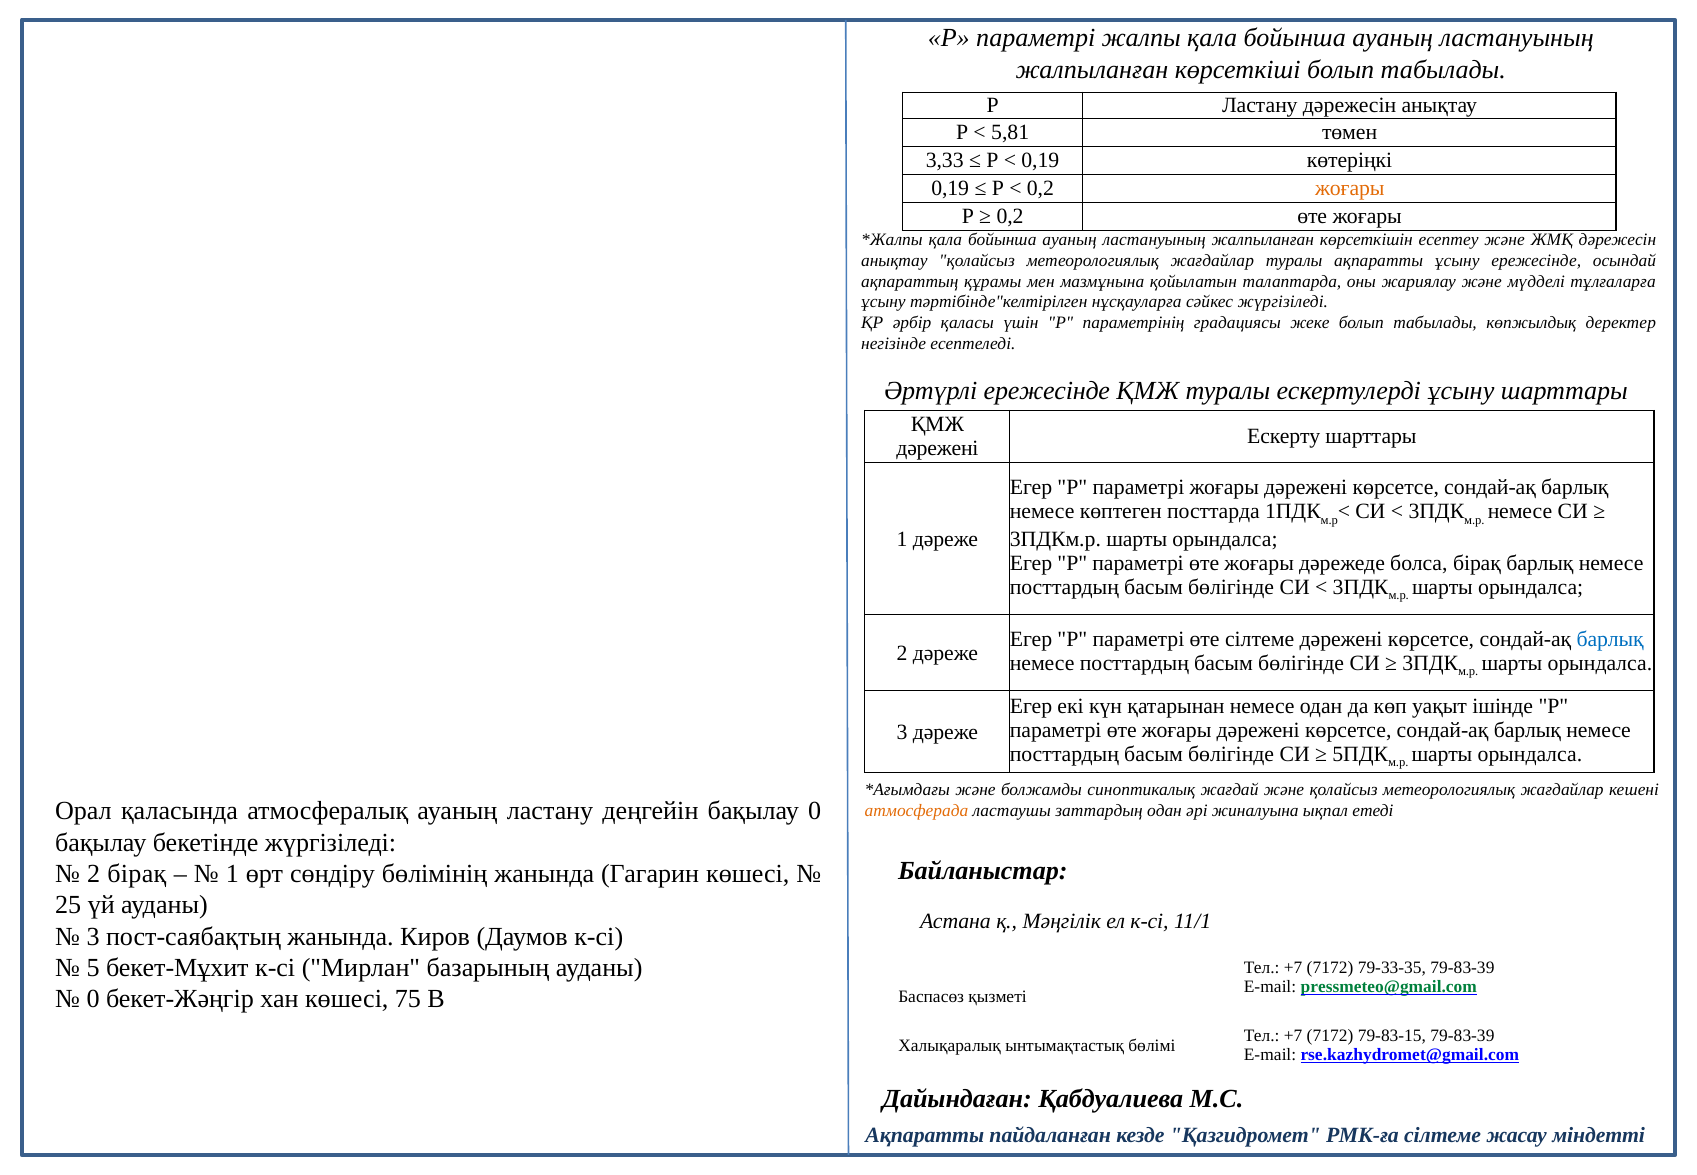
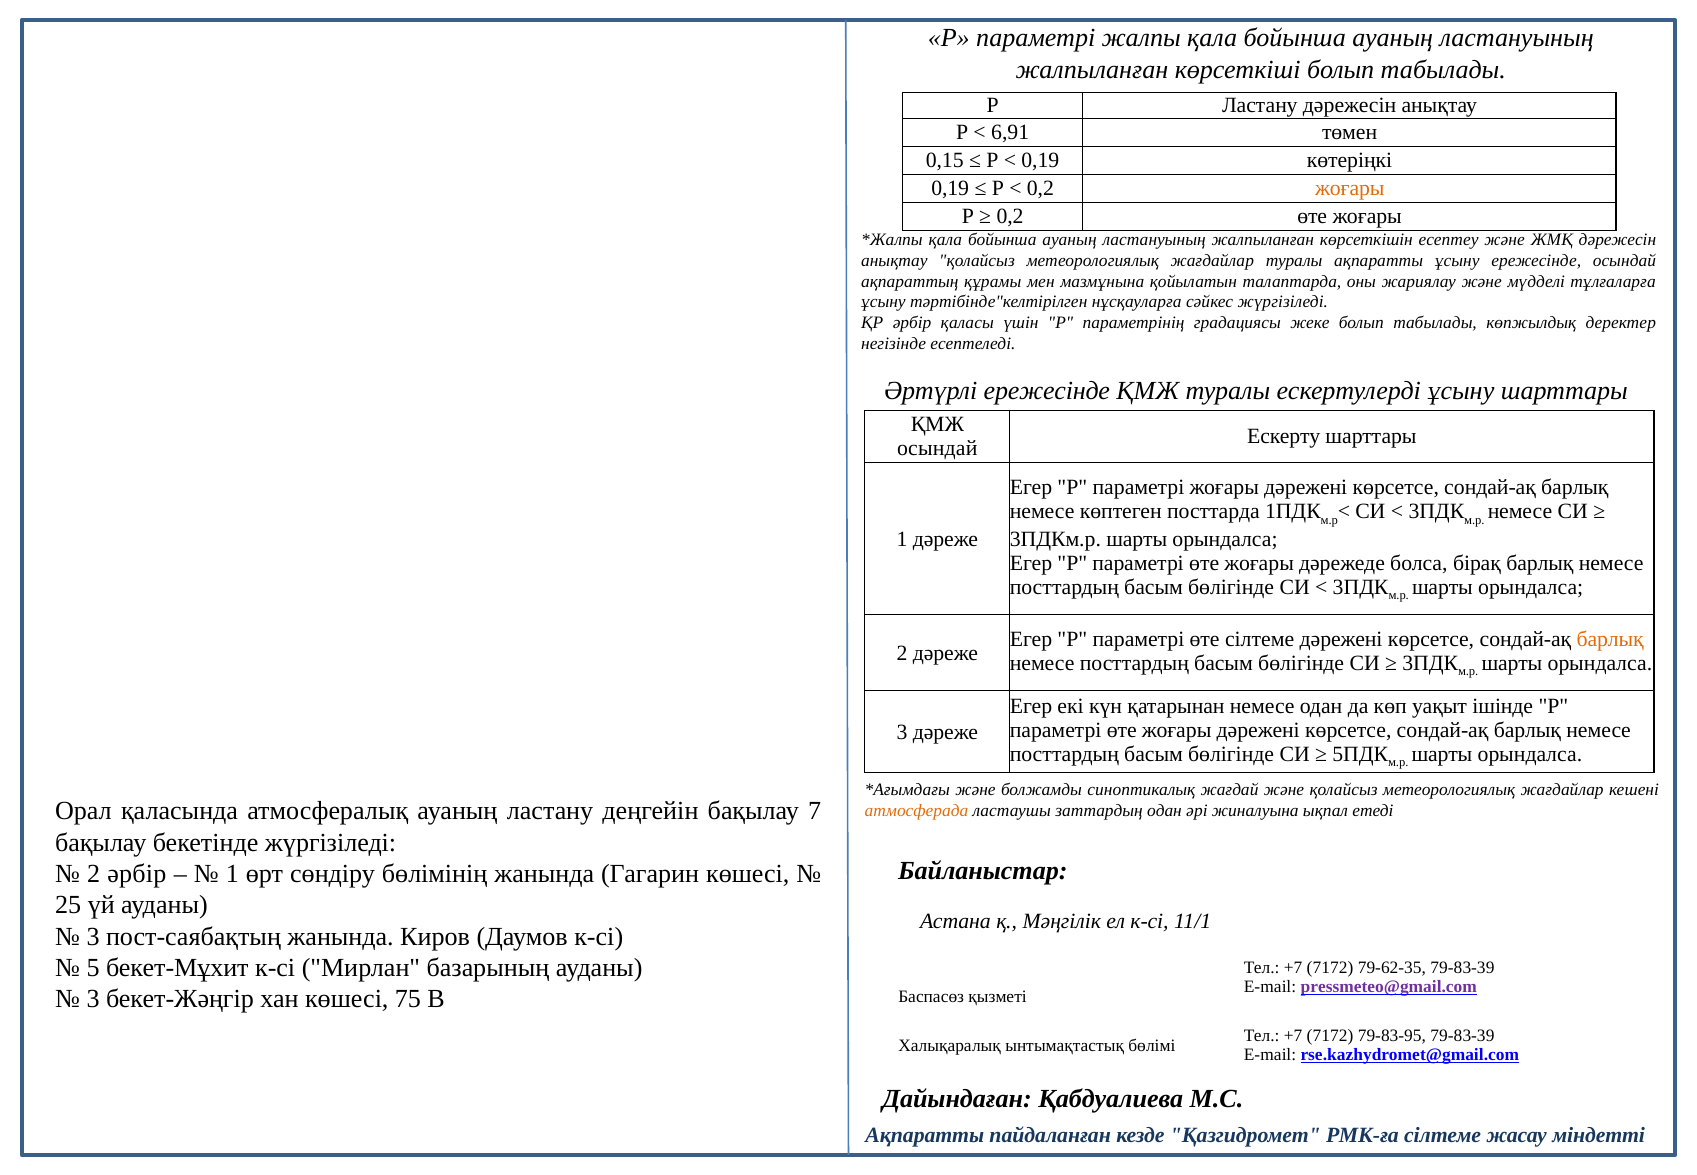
5,81: 5,81 -> 6,91 (1010, 132)
3,33: 3,33 -> 0,15 (945, 160)
дәрежені: дәрежені -> осындай (937, 449)
барлық colour: blue -> orange (1610, 639)
бақылау 0: 0 -> 7 (815, 811)
2 бірақ: бірақ -> әрбір (137, 874)
79-33-35: 79-33-35 -> 79-62-35 (1392, 968)
pressmeteo@gmail.com colour: green -> purple (1389, 987)
0: 0 -> 3 (93, 999)
79-83-15: 79-83-15 -> 79-83-95 (1392, 1035)
